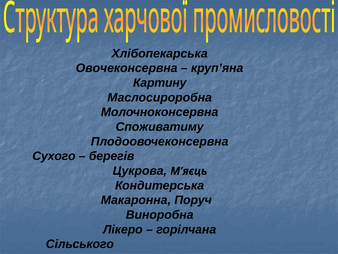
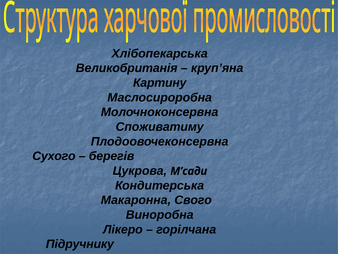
Овочеконсервна: Овочеконсервна -> Великобританія (127, 68)
М’яєць: М’яєць -> М’сади (189, 171)
Поруч: Поруч -> Свого (193, 200)
Сільського: Сільського -> Підручнику (80, 244)
